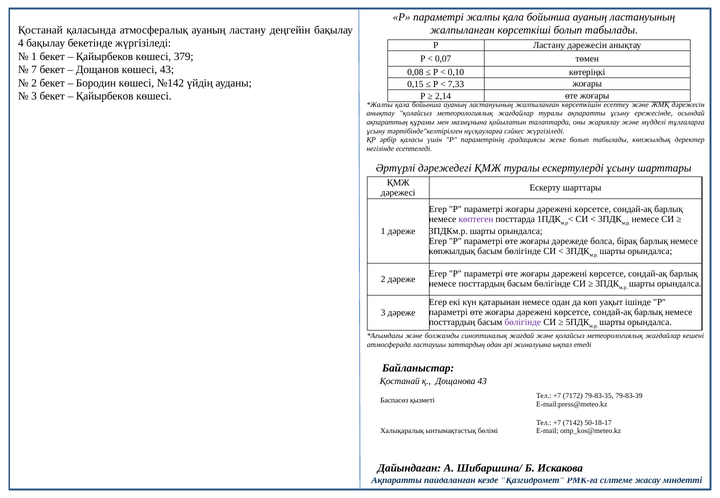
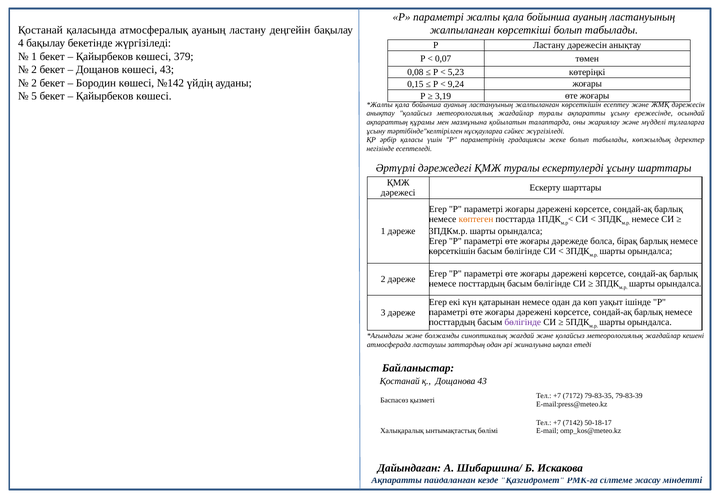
7: 7 -> 2 (34, 70)
0,10: 0,10 -> 5,23 (456, 72)
7,33: 7,33 -> 9,24 (456, 84)
3: 3 -> 5 (34, 96)
2,14: 2,14 -> 3,19 (443, 96)
көптеген colour: purple -> orange (476, 220)
көпжылдық: көпжылдық -> көрсеткішін (452, 252)
